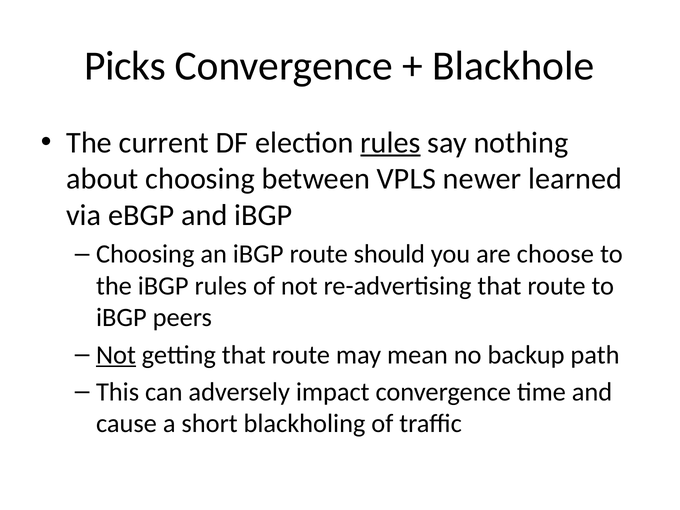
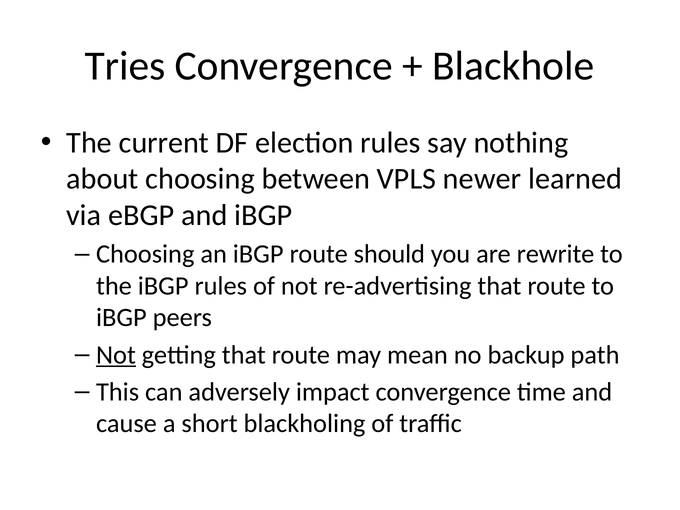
Picks: Picks -> Tries (125, 66)
rules underline: present -> none (390, 143)
choose: choose -> rewrite (556, 254)
